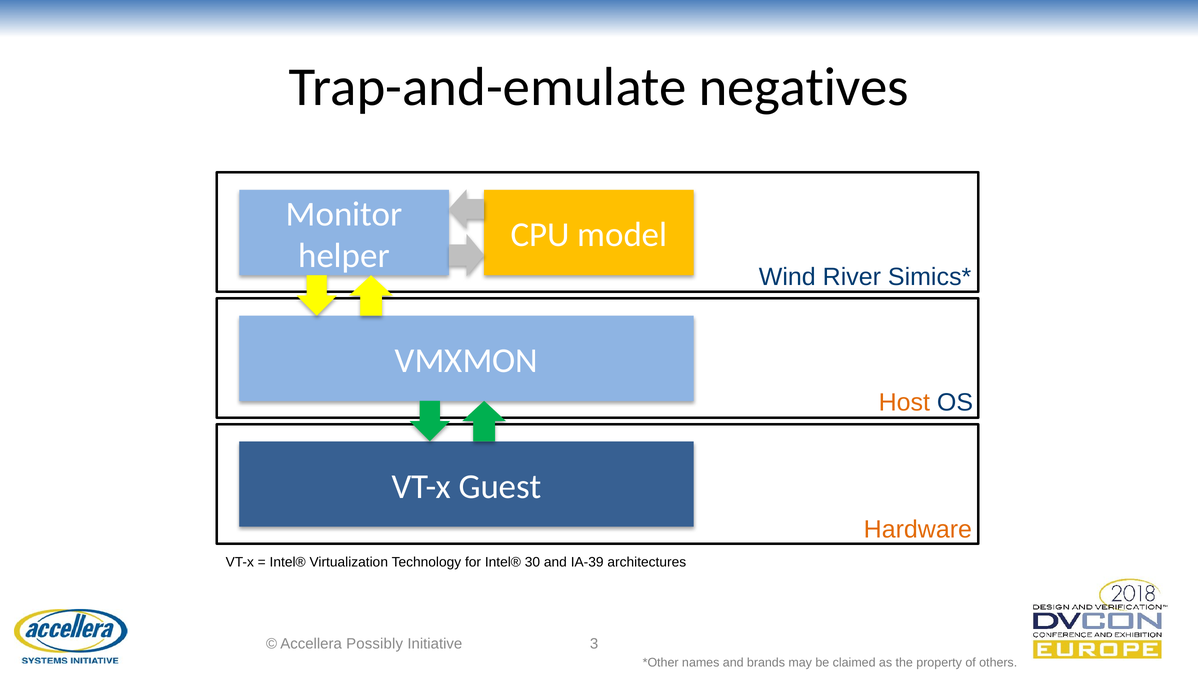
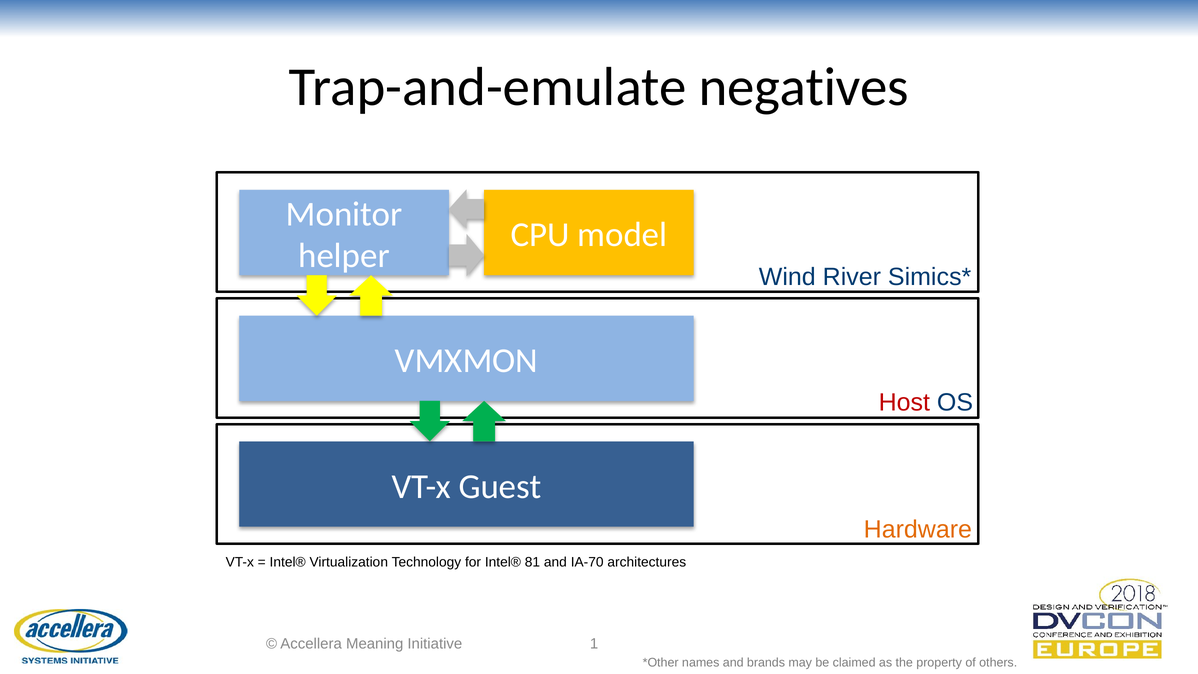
Host colour: orange -> red (904, 403)
30: 30 -> 81 (532, 562)
IA-39: IA-39 -> IA-70 (587, 562)
Possibly: Possibly -> Meaning (375, 644)
3: 3 -> 1 (594, 644)
